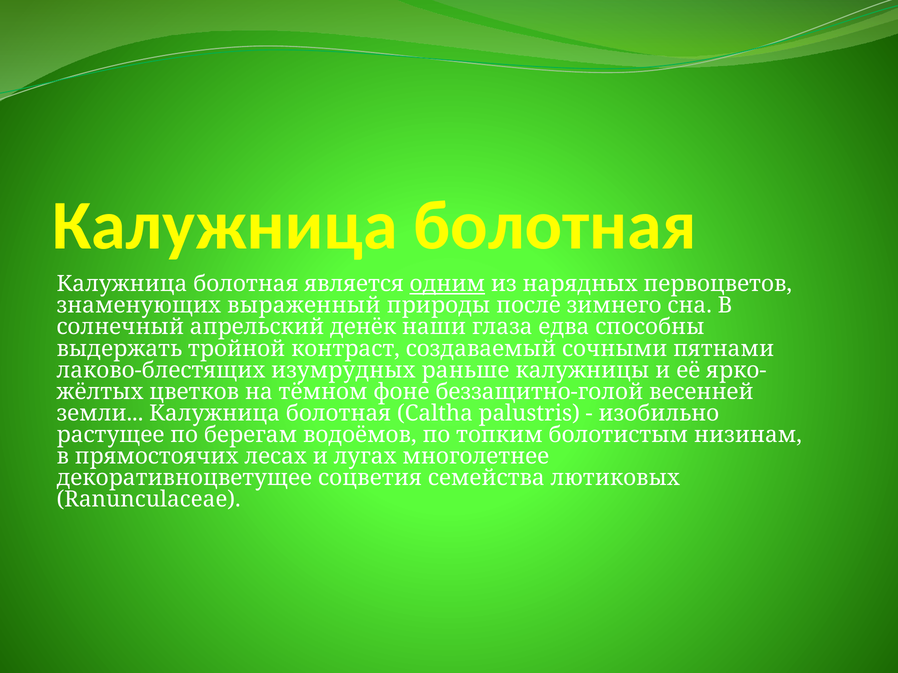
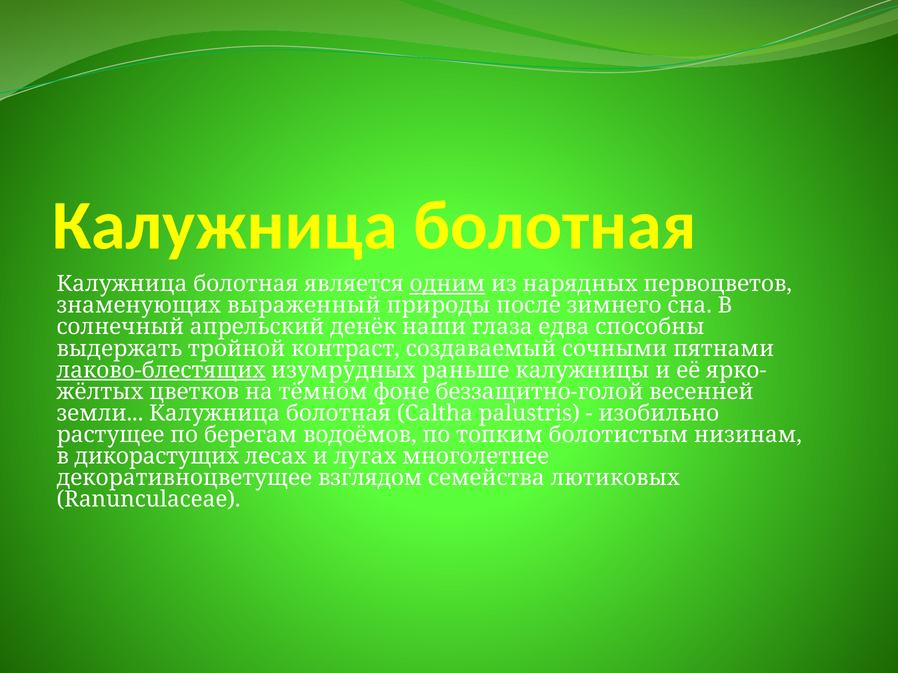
лаково-блестящих underline: none -> present (161, 370)
прямостоячих: прямостоячих -> дикорастущих (157, 457)
соцветия: соцветия -> взглядом (370, 478)
